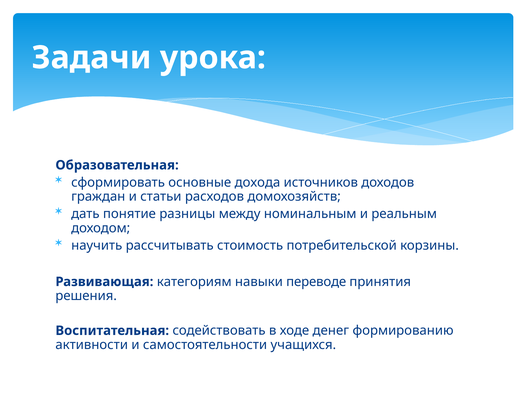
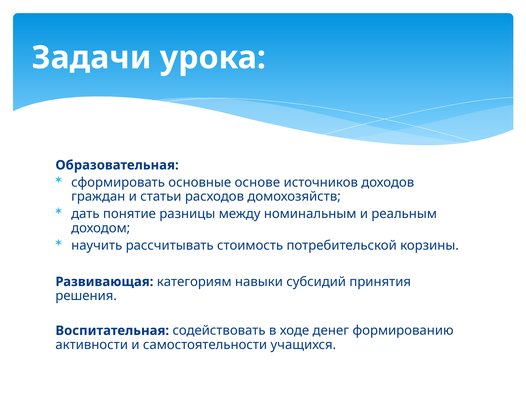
дохода: дохода -> основе (257, 183)
переводе: переводе -> субсидий (316, 282)
